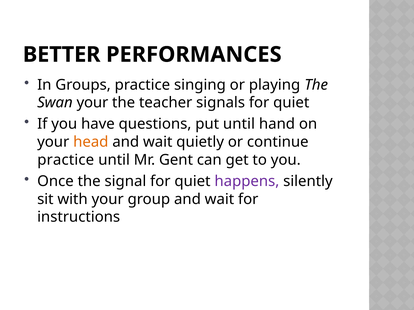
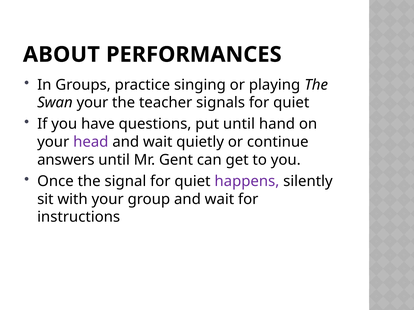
BETTER: BETTER -> ABOUT (61, 55)
head colour: orange -> purple (91, 142)
practice: practice -> answers (66, 160)
